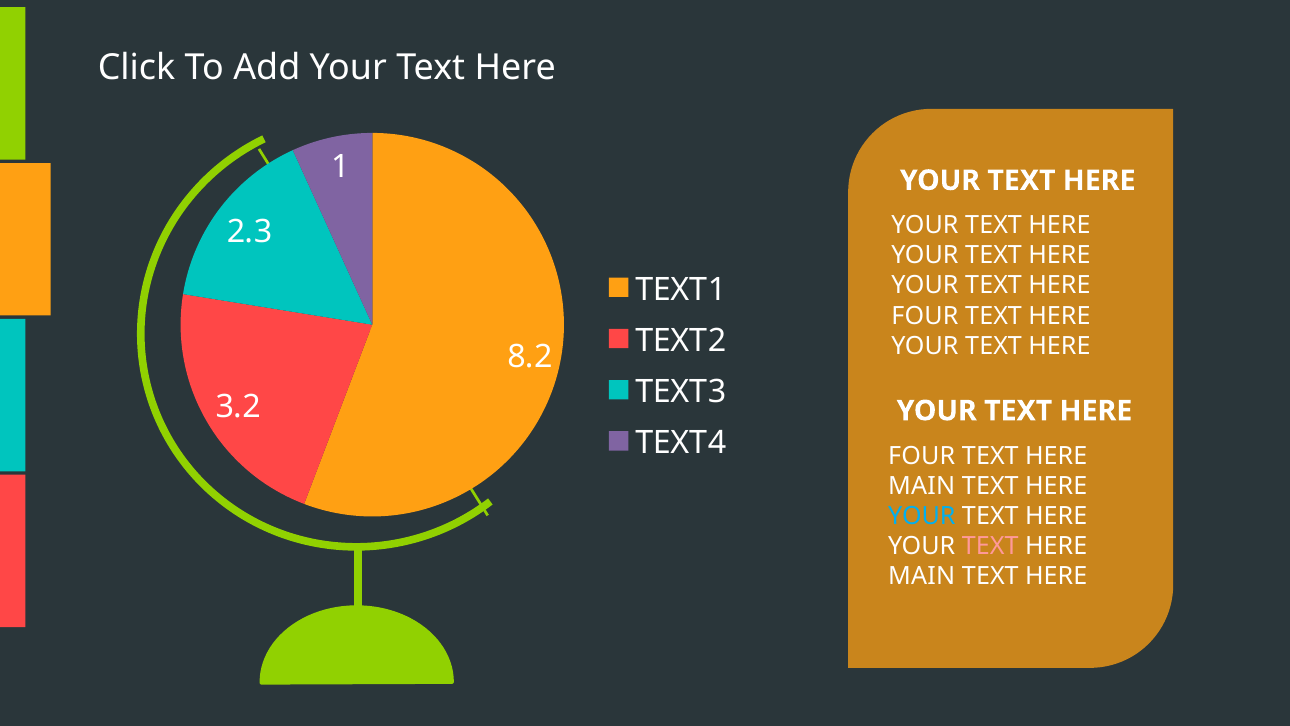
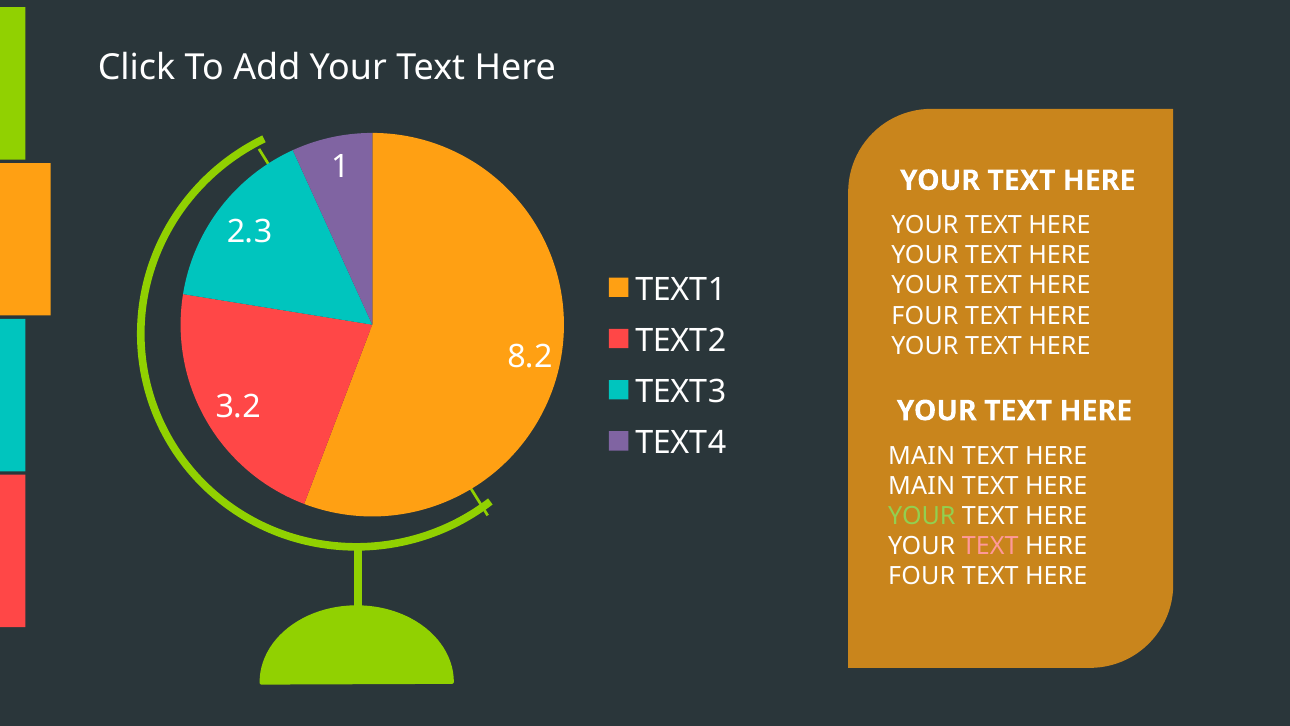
FOUR: FOUR -> MAIN (922, 456)
YOUR colour: light blue -> light green (922, 516)
MAIN: MAIN -> FOUR (922, 576)
